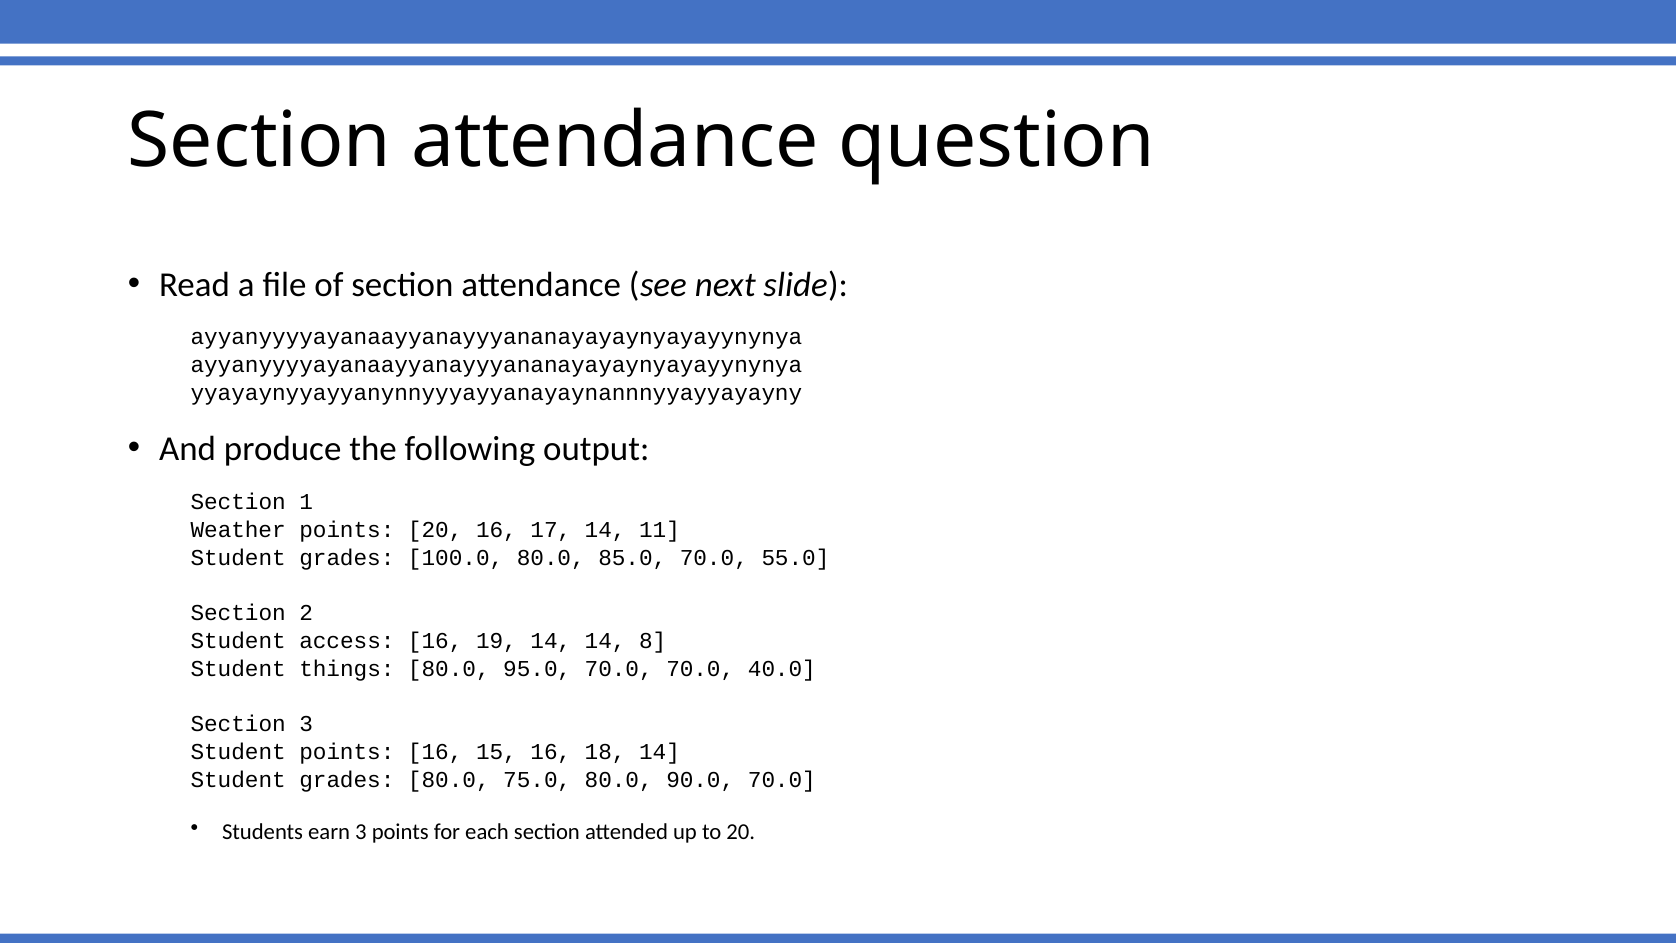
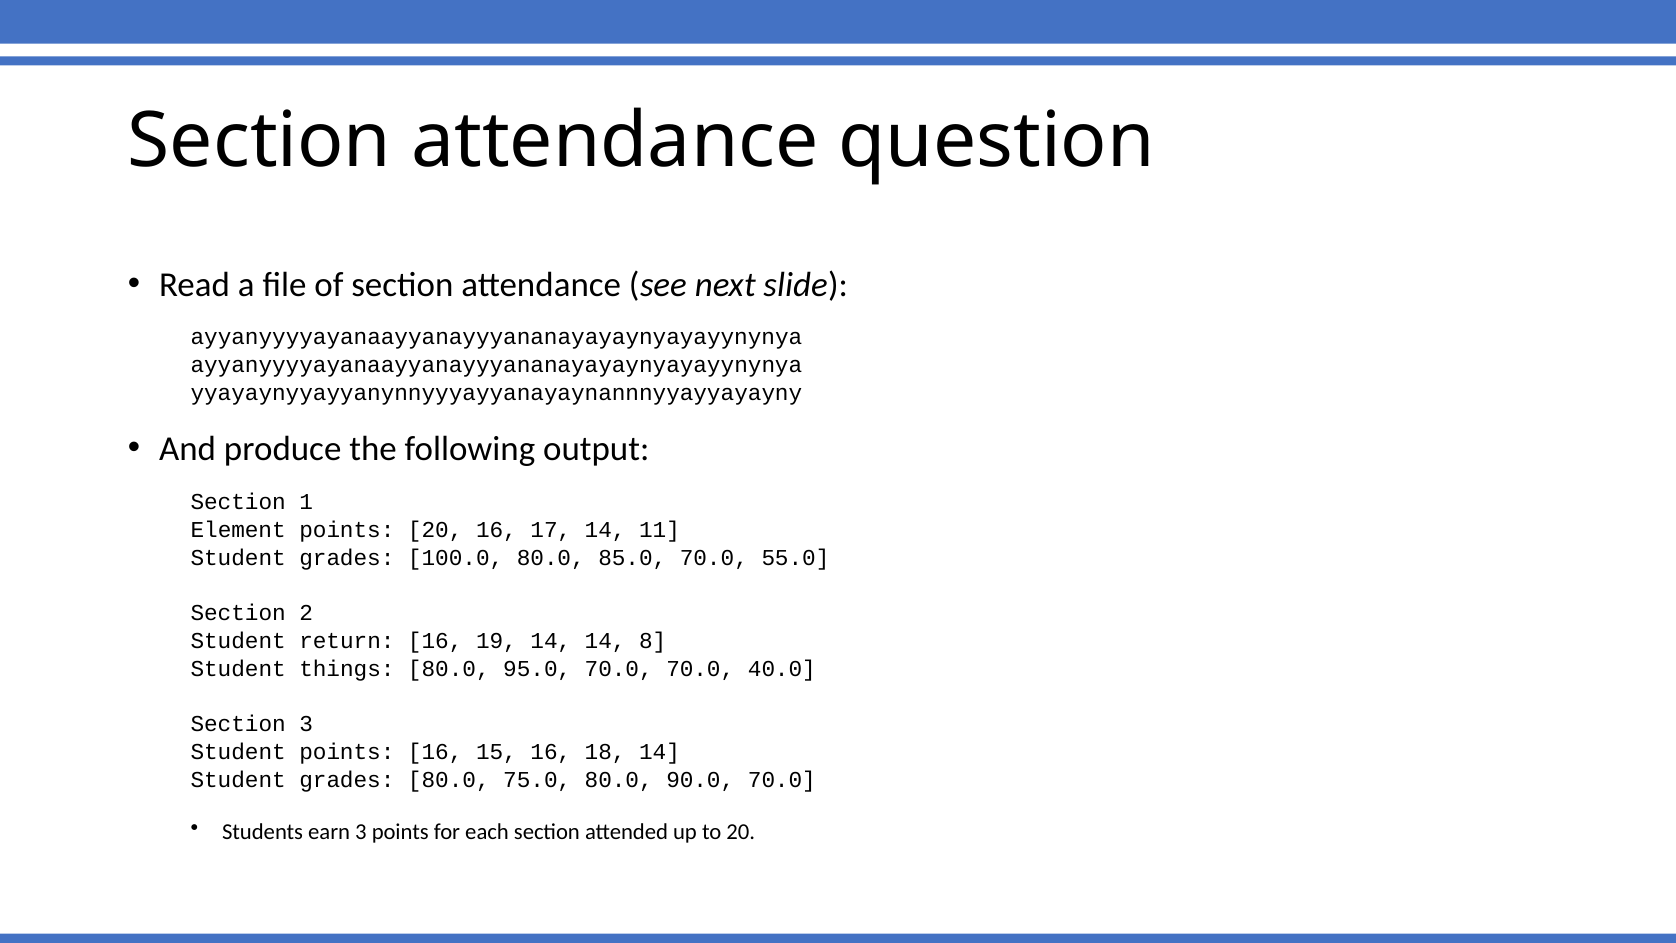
Weather: Weather -> Element (238, 530)
access: access -> return (347, 641)
